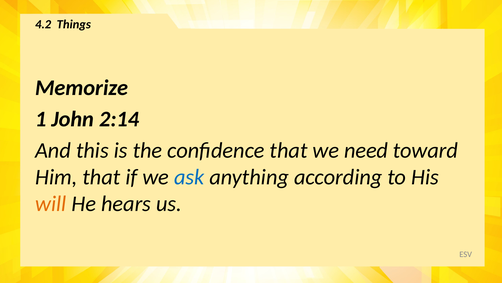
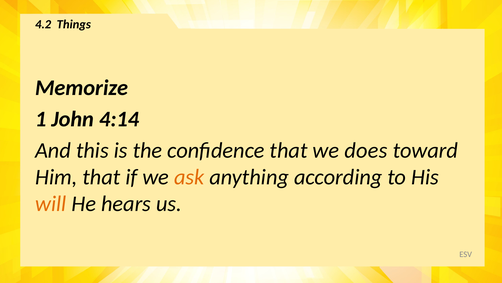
2:14: 2:14 -> 4:14 (119, 119)
need: need -> does (366, 150)
ask colour: blue -> orange (189, 177)
